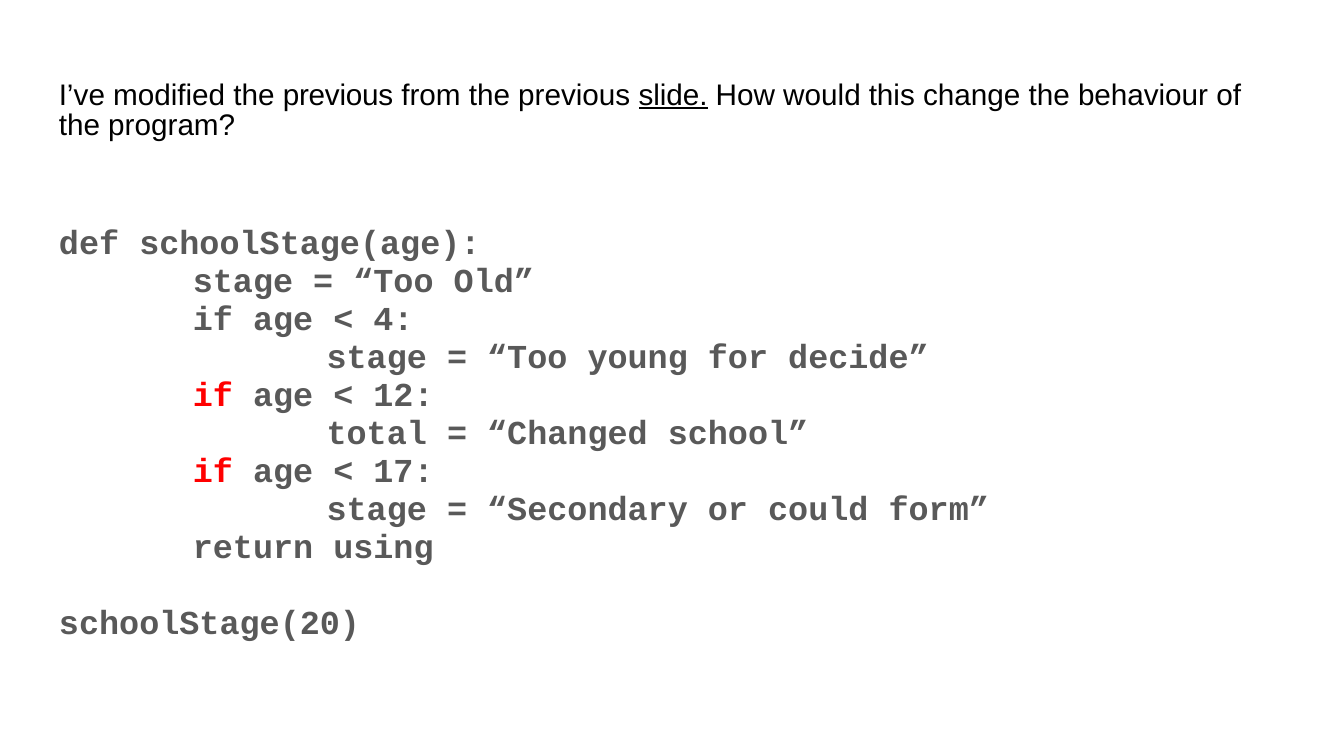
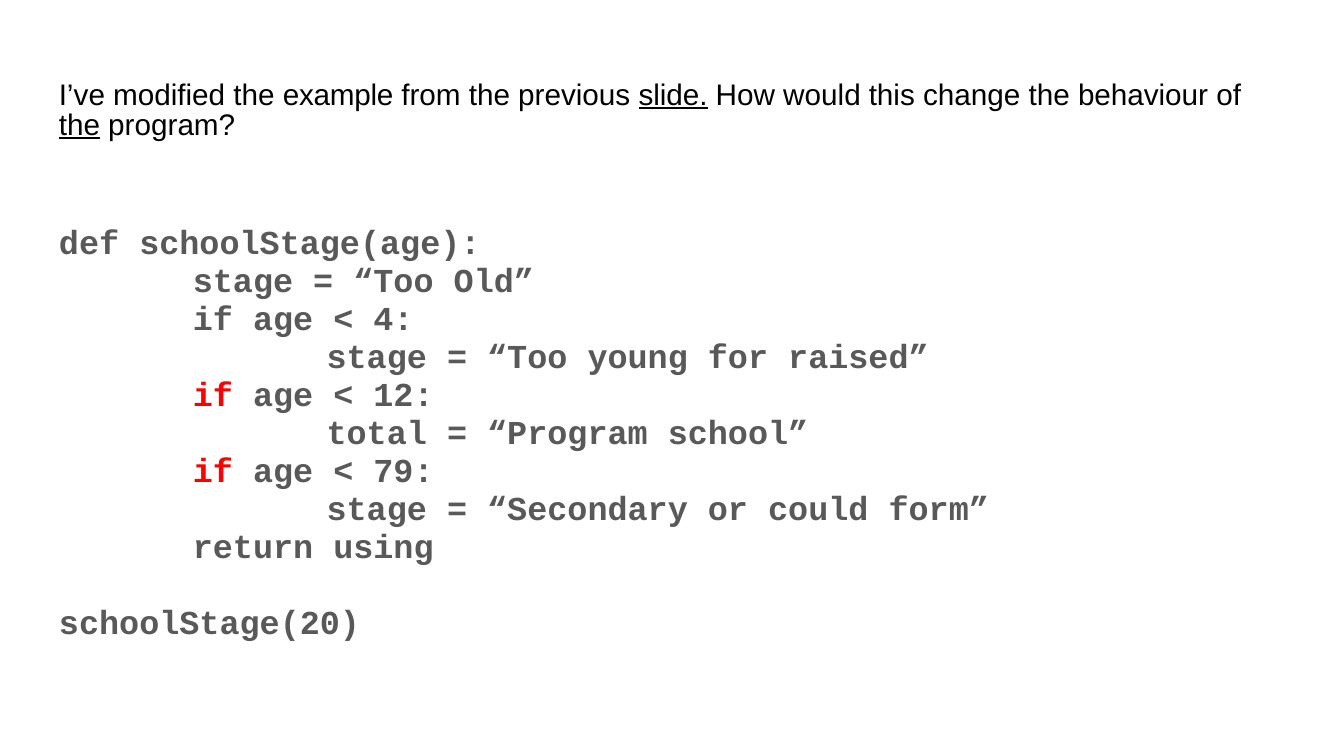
modified the previous: previous -> example (338, 95)
the underline: none -> present (80, 125)
decide: decide -> raised (858, 357)
Changed: Changed -> Program (567, 433)
17: 17 -> 79 (404, 471)
